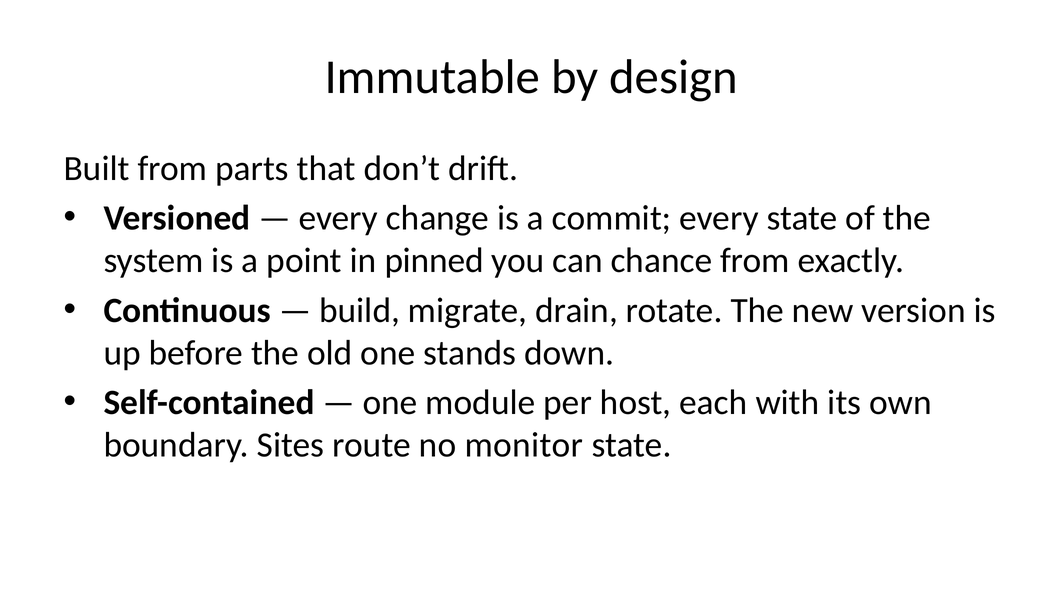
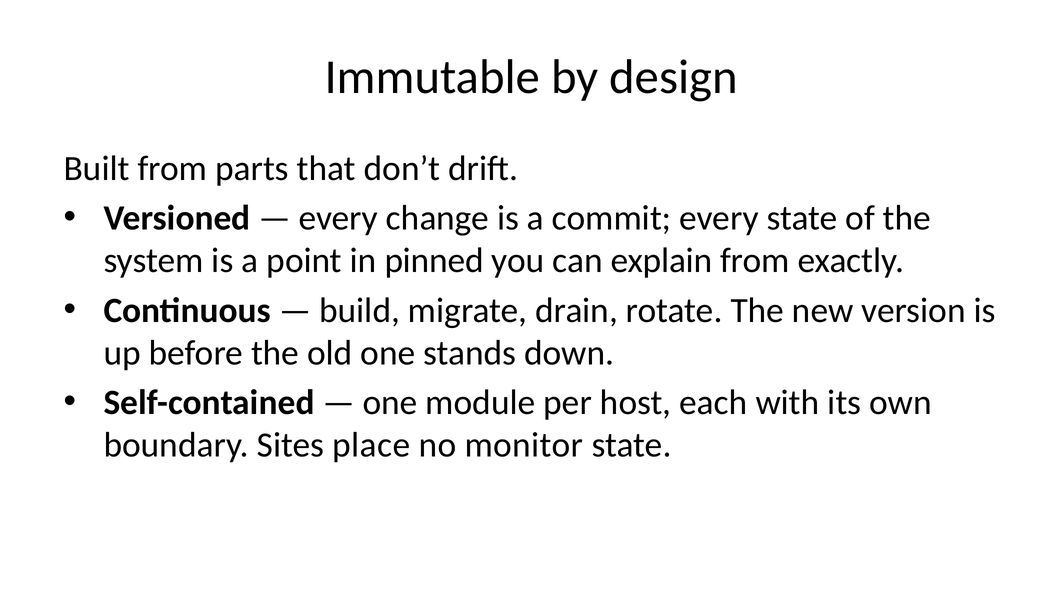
chance: chance -> explain (661, 261)
route: route -> place (371, 445)
